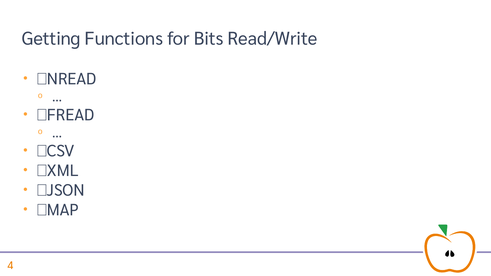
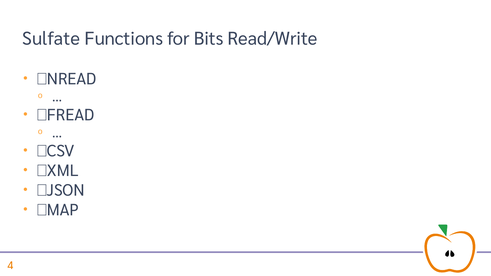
Getting: Getting -> Sulfate (51, 39)
